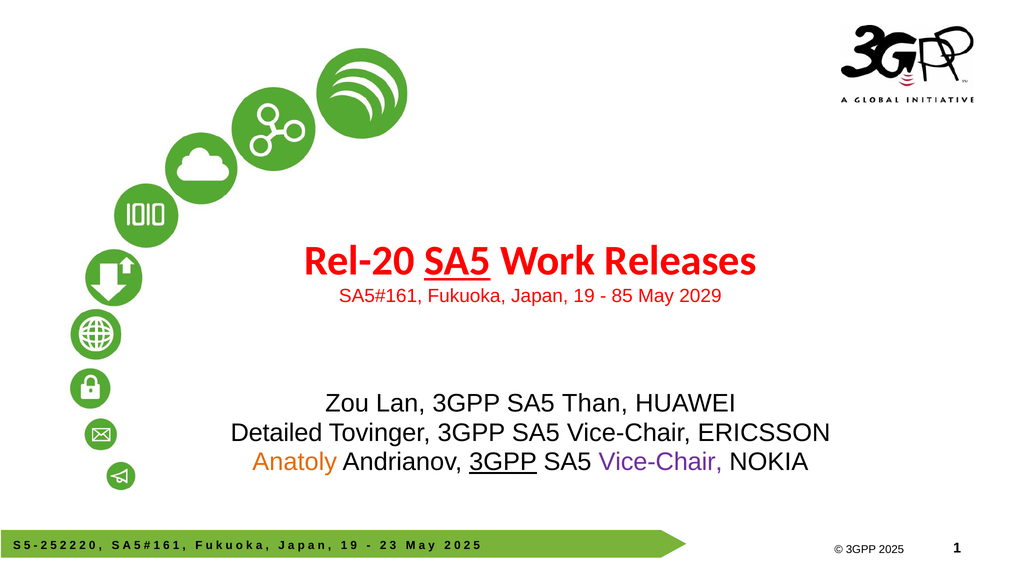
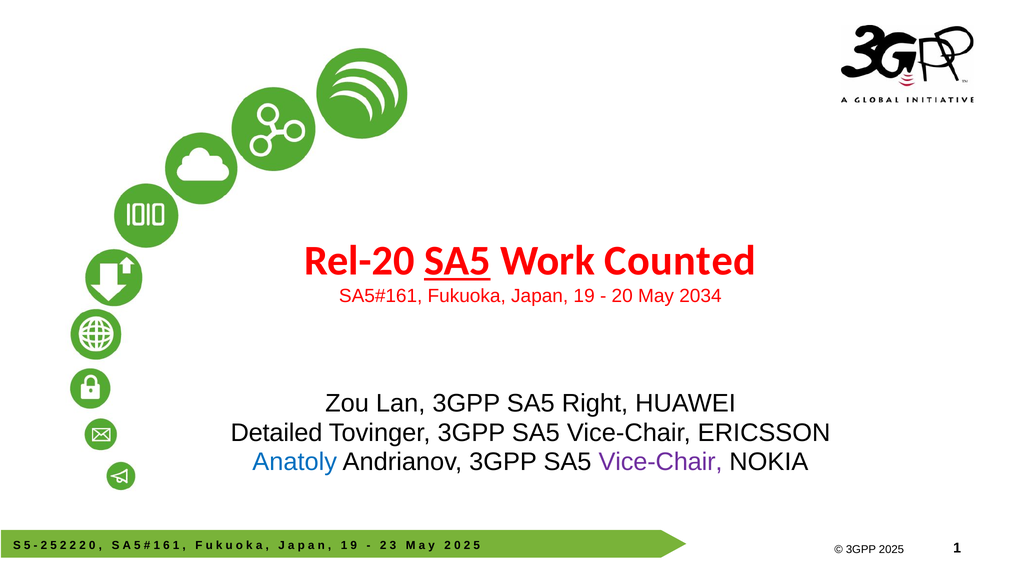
Releases: Releases -> Counted (680, 261)
85: 85 -> 20 (622, 296)
2029: 2029 -> 2034 (700, 296)
Than: Than -> Right (595, 404)
Anatoly colour: orange -> blue (295, 462)
3GPP underline: present -> none (503, 462)
